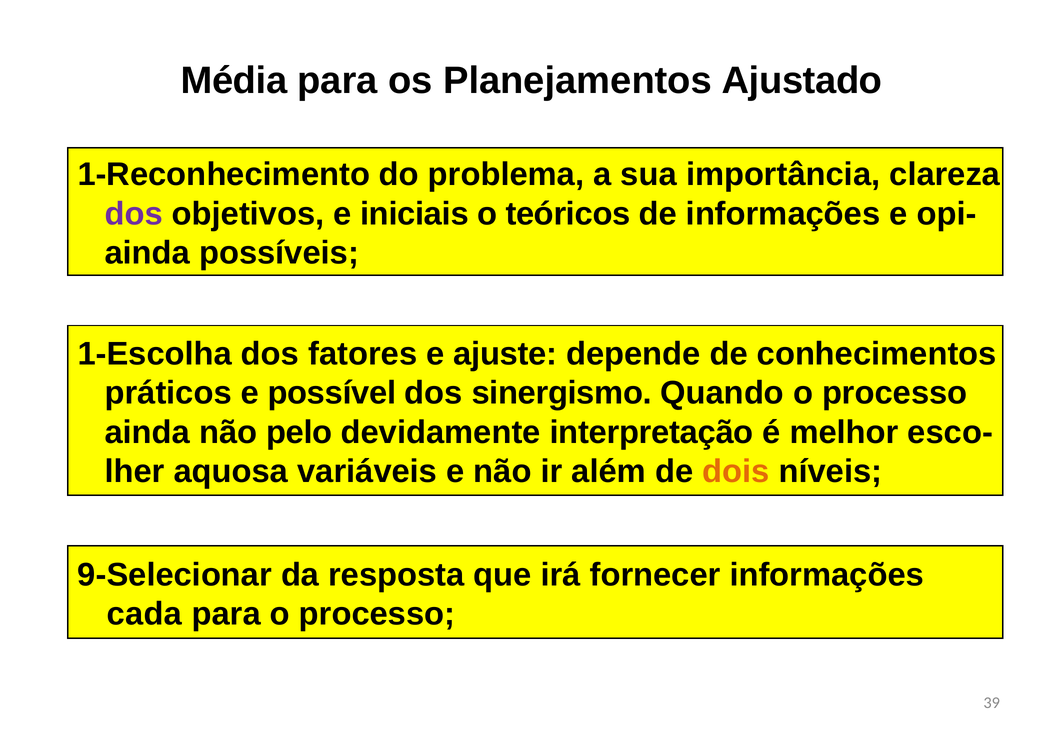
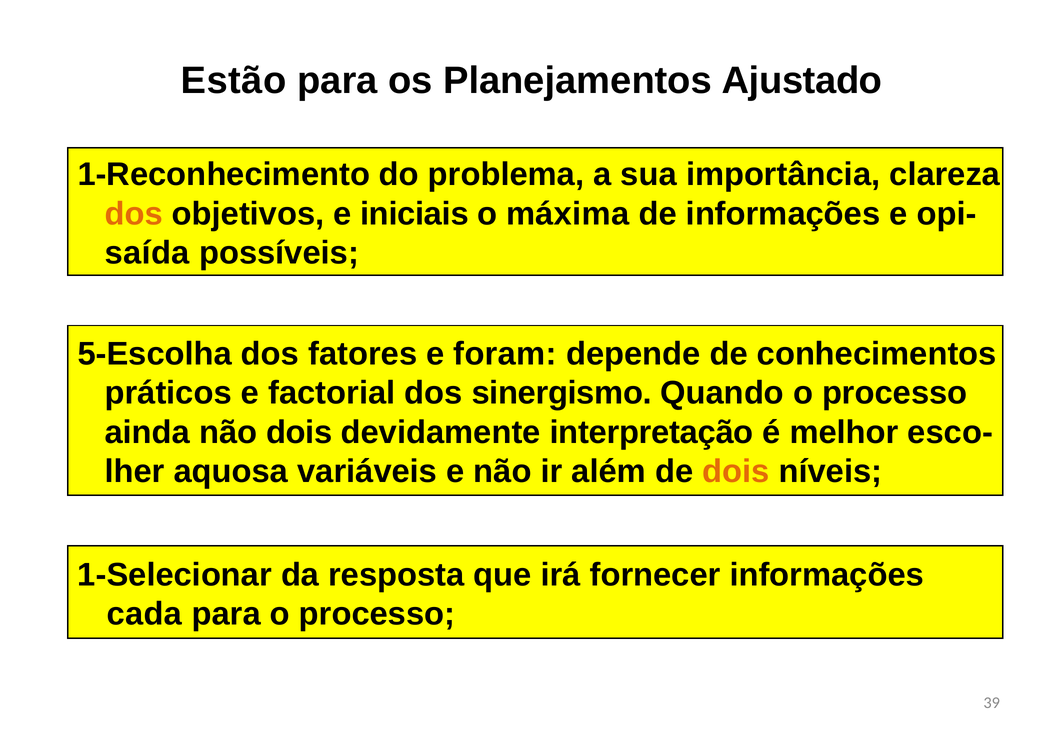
Média: Média -> Estão (234, 81)
dos colour: purple -> orange (134, 214)
teóricos: teóricos -> máxima (568, 214)
ainda: ainda -> saída (147, 253)
1-Escolha: 1-Escolha -> 5-Escolha (155, 354)
ajuste: ajuste -> foram (505, 354)
possível: possível -> factorial (332, 393)
não pelo: pelo -> dois (299, 432)
9-Selecionar: 9-Selecionar -> 1-Selecionar (175, 575)
